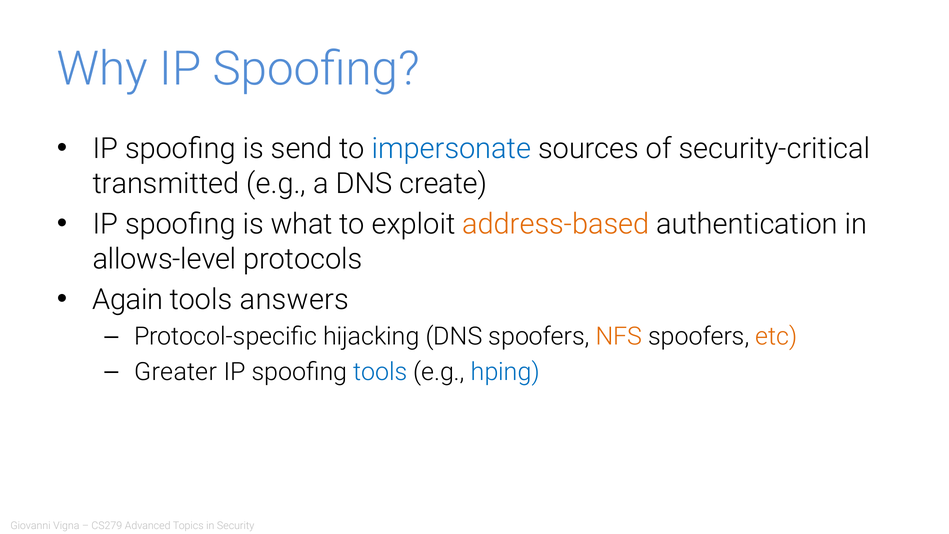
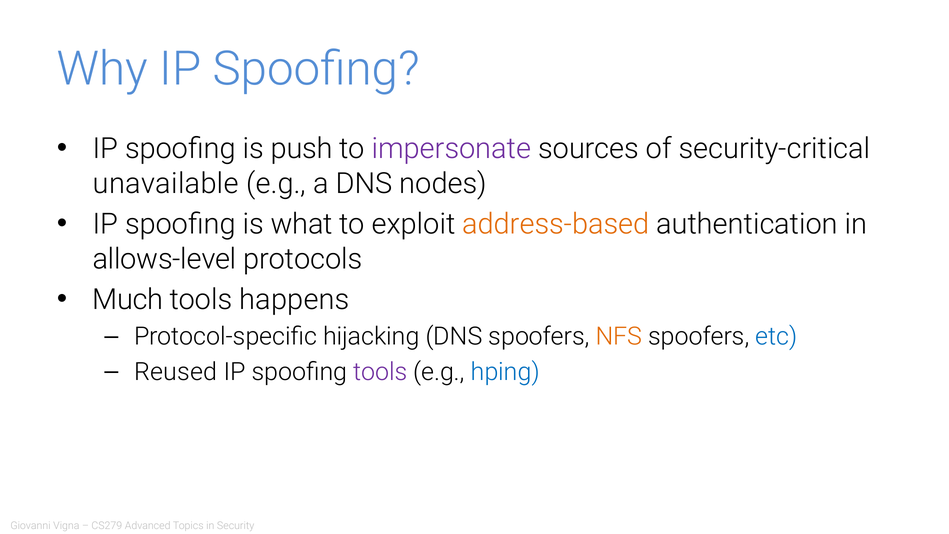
send: send -> push (302, 149)
impersonate colour: blue -> purple (451, 149)
transmitted: transmitted -> unavailable (166, 184)
create: create -> nodes (443, 184)
Again: Again -> Much (128, 299)
answers: answers -> happens (295, 299)
etc colour: orange -> blue (776, 337)
Greater: Greater -> Reused (176, 372)
tools colour: blue -> purple (380, 372)
